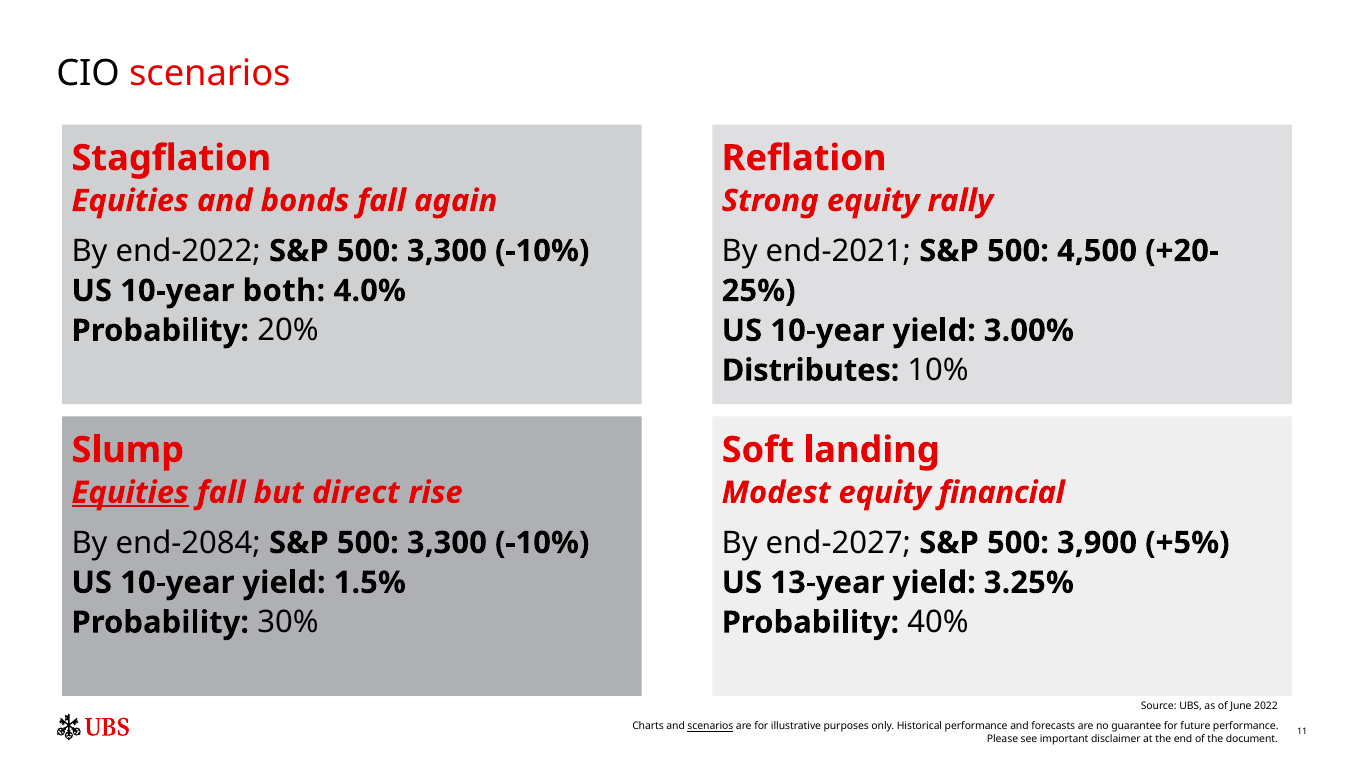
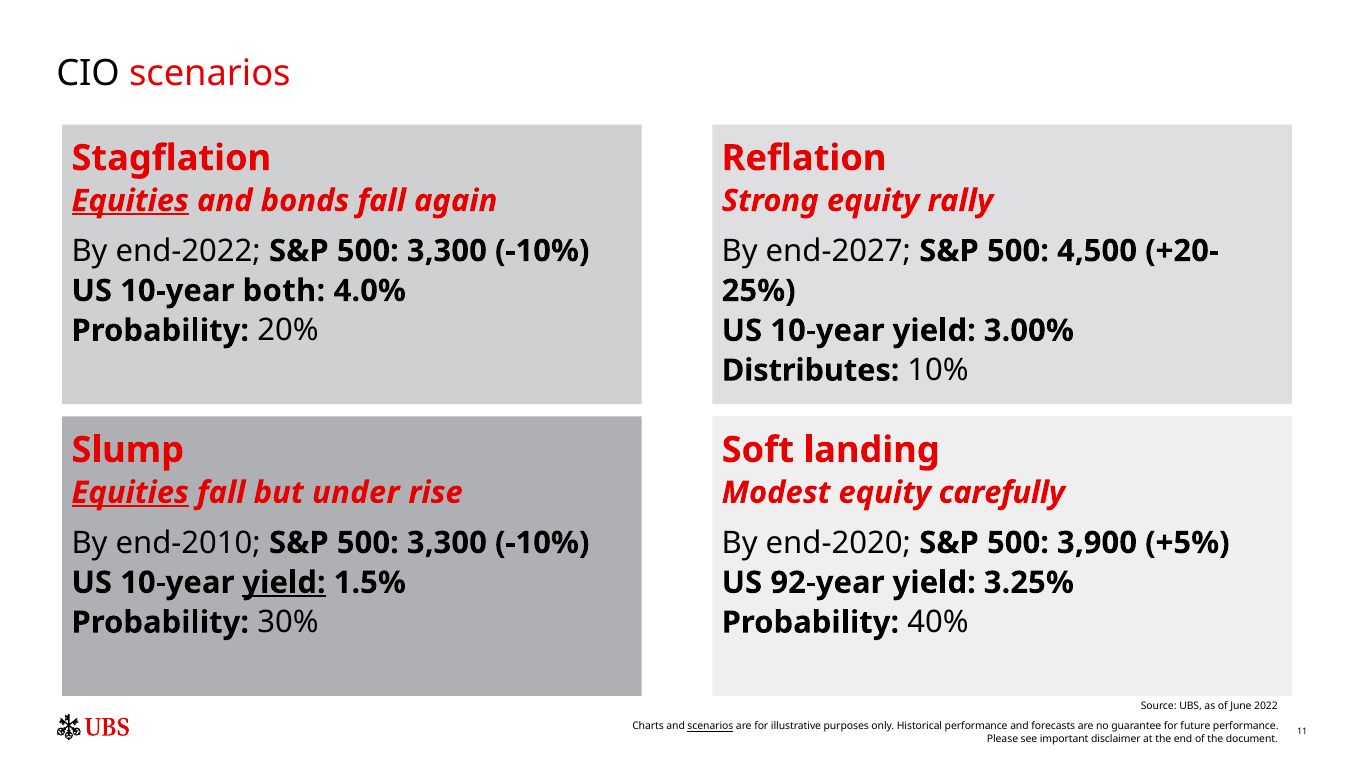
Equities underline: none -> present (130, 201)
end-2021: end-2021 -> end-2027 (838, 251)
direct: direct -> under (356, 493)
financial: financial -> carefully (1002, 493)
end-2084: end-2084 -> end-2010 (188, 543)
end-2027: end-2027 -> end-2020 (838, 543)
yield underline: none -> present (284, 583)
13-year: 13-year -> 92-year (827, 583)
